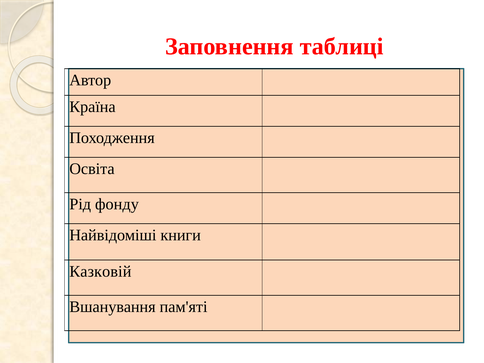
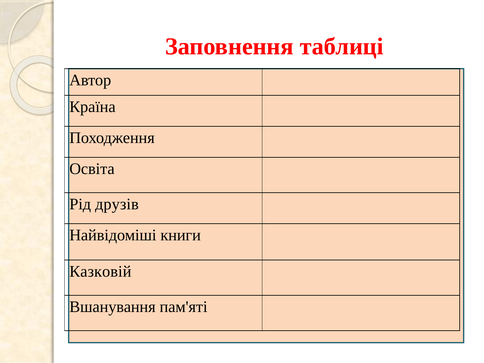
фонду: фонду -> друзів (117, 204)
